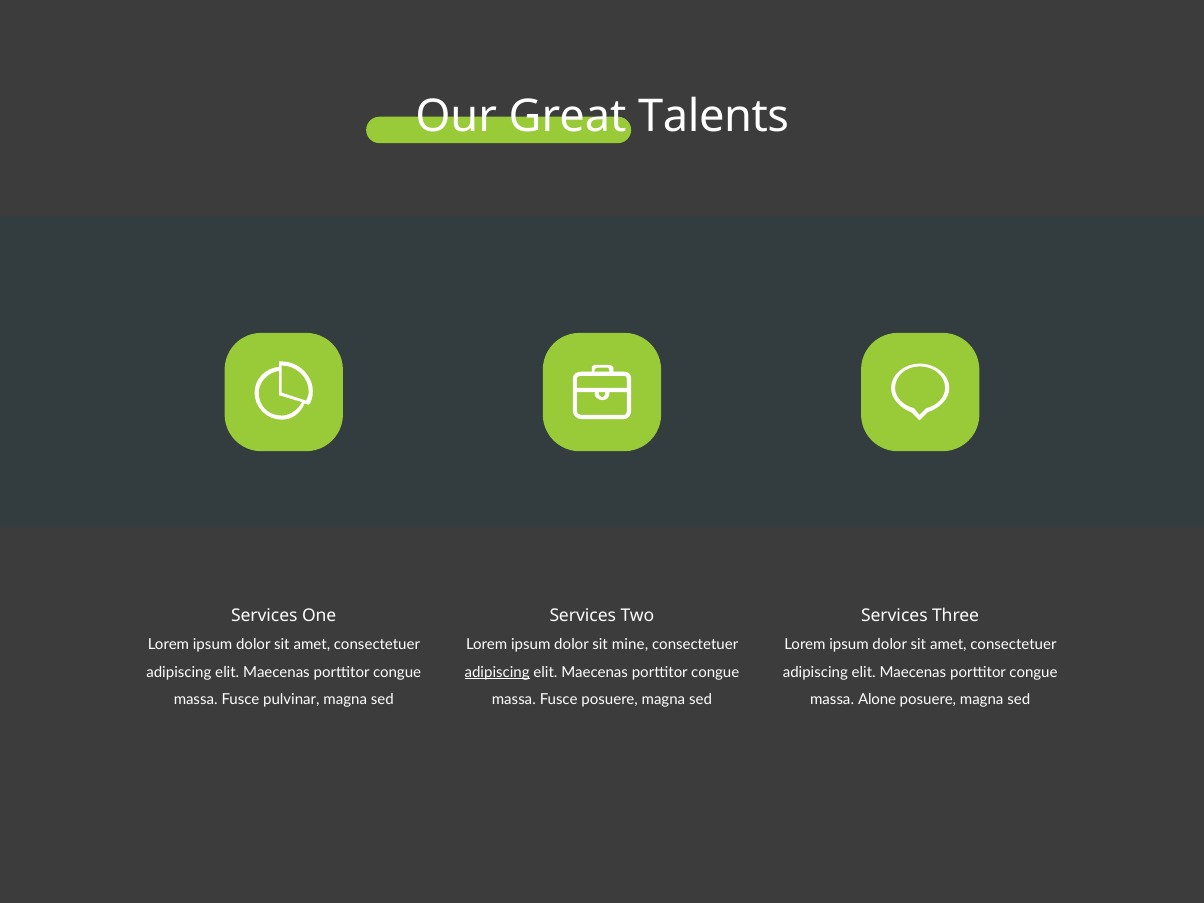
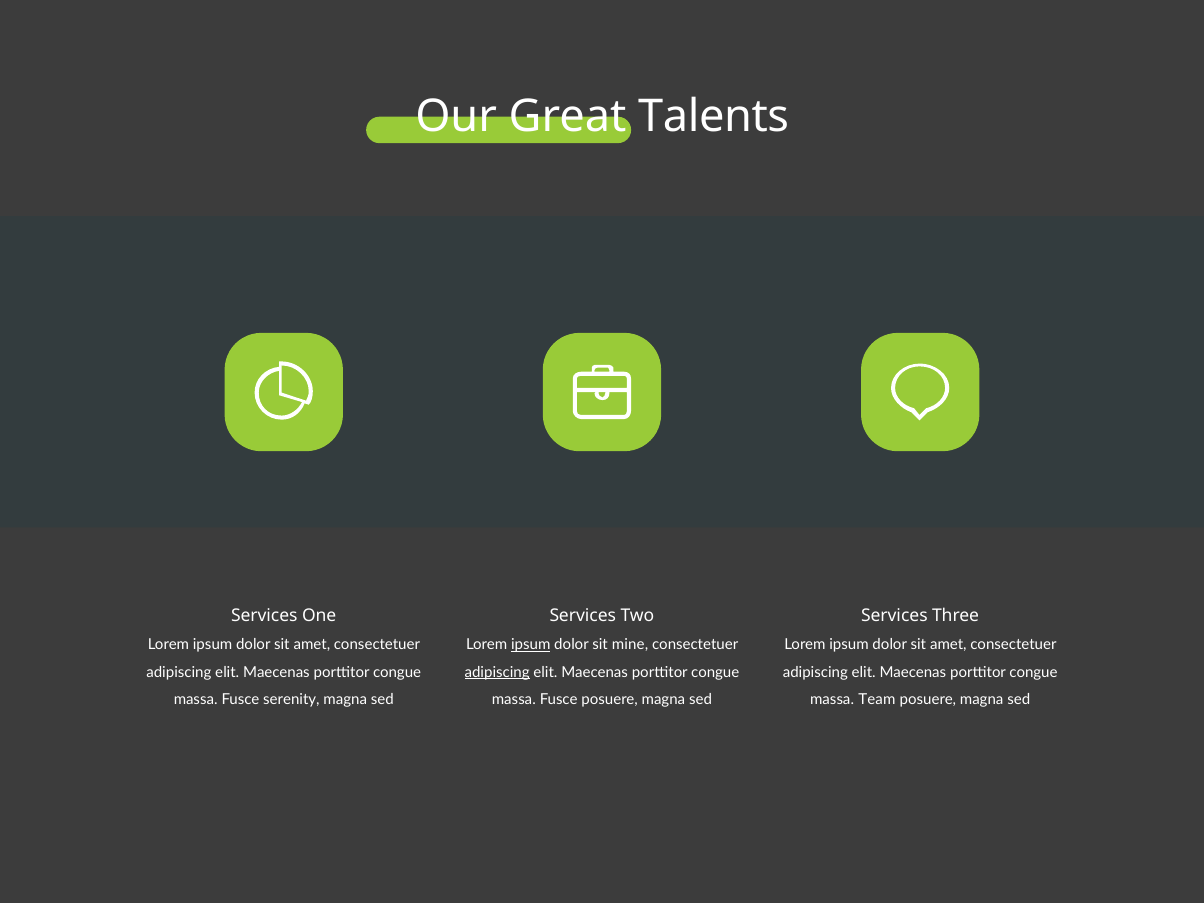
ipsum underline: none -> present (531, 645)
pulvinar: pulvinar -> serenity (291, 699)
Alone: Alone -> Team (877, 699)
